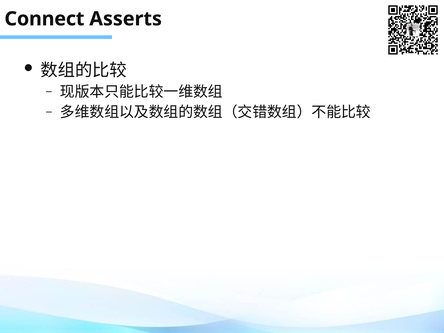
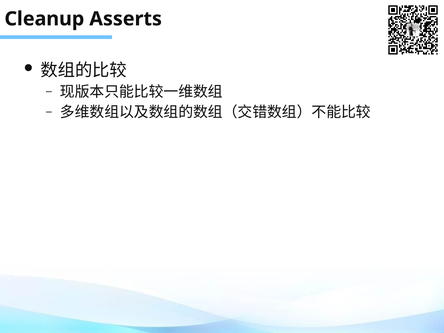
Connect: Connect -> Cleanup (44, 19)
